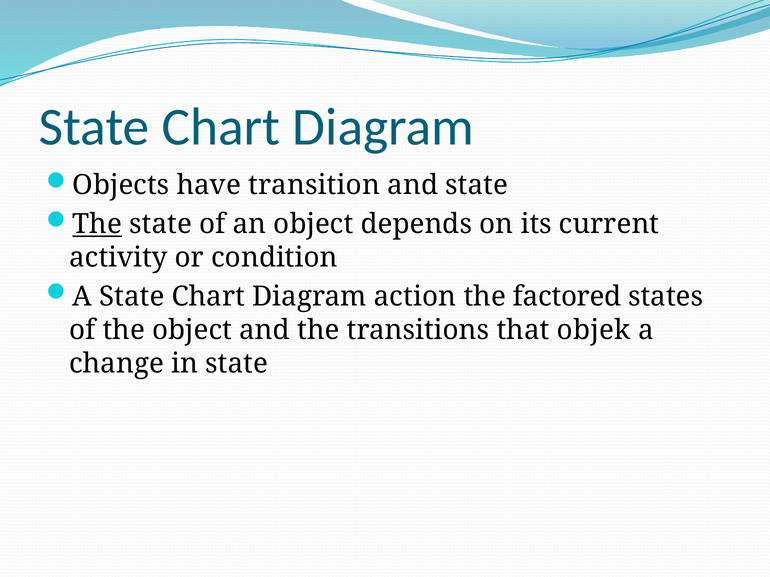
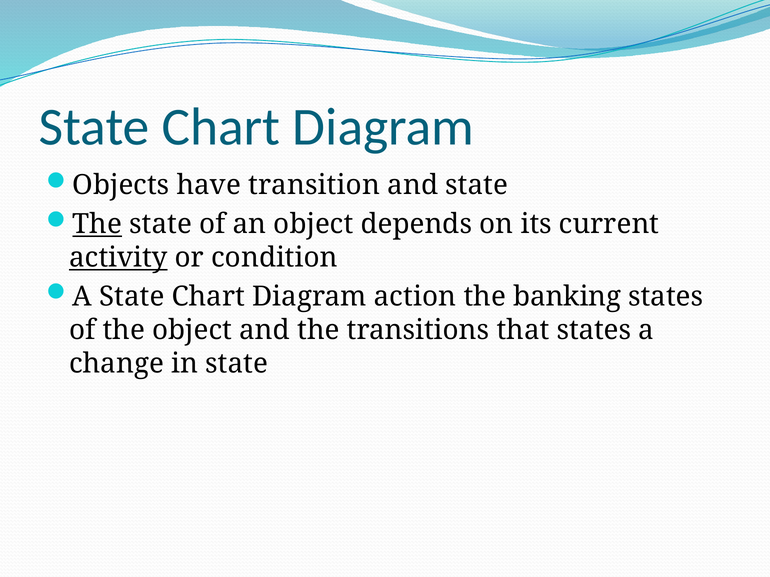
activity underline: none -> present (118, 258)
factored: factored -> banking (567, 297)
that objek: objek -> states (594, 330)
